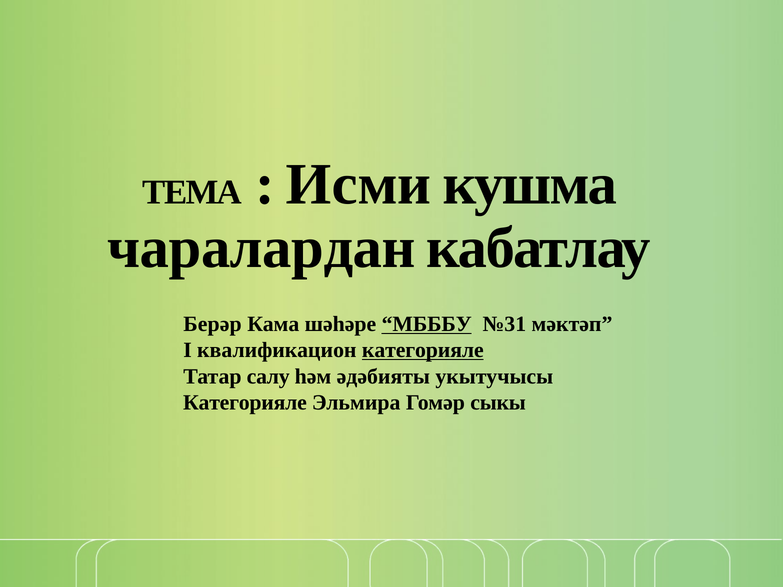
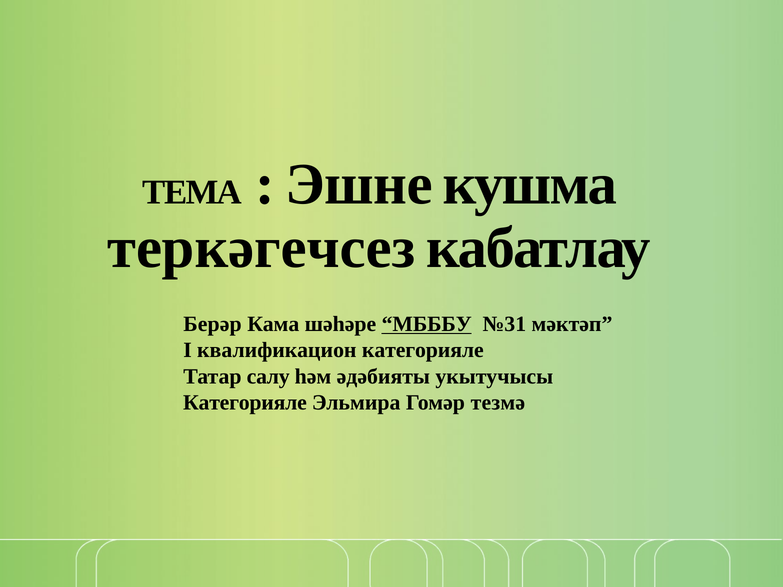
Исми: Исми -> Эшне (359, 184)
чаралардан: чаралардан -> теркәгечсез (261, 248)
категорияле underline: present -> none (423, 350)
сыкы: сыкы -> тезмә (498, 403)
